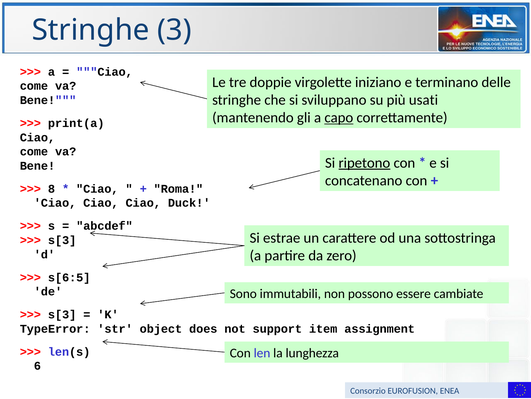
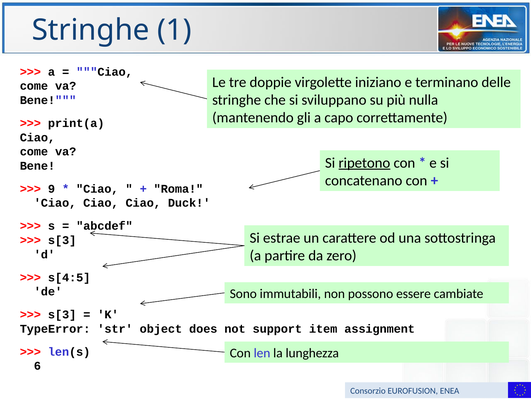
3: 3 -> 1 (174, 30)
usati: usati -> nulla (424, 100)
capo underline: present -> none (339, 117)
8: 8 -> 9 (52, 189)
s[6:5: s[6:5 -> s[4:5 (69, 277)
